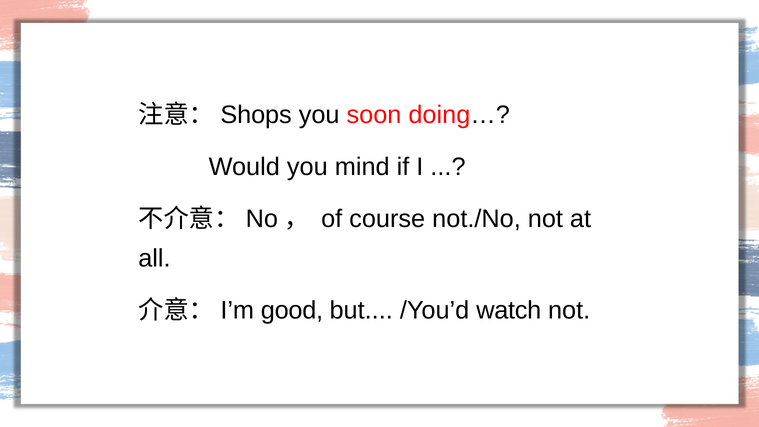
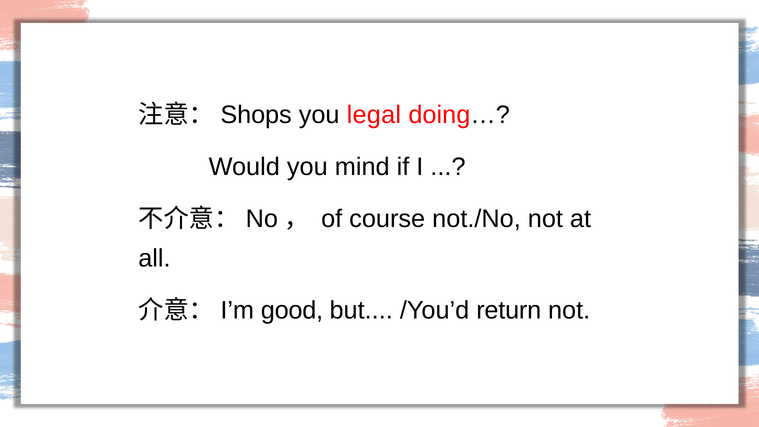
soon: soon -> legal (374, 115)
watch: watch -> return (509, 310)
